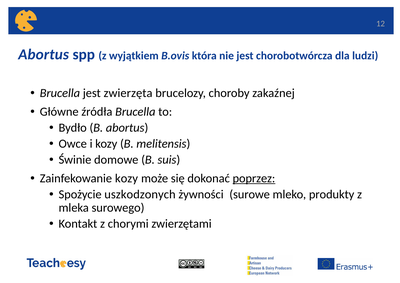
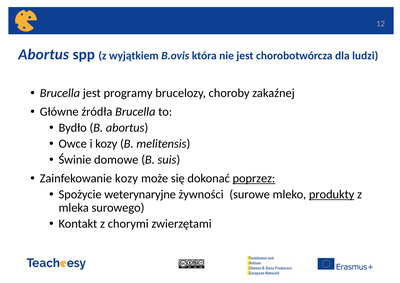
zwierzęta: zwierzęta -> programy (128, 93)
uszkodzonych: uszkodzonych -> weterynaryjne (140, 194)
produkty underline: none -> present (332, 194)
